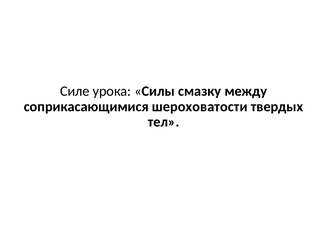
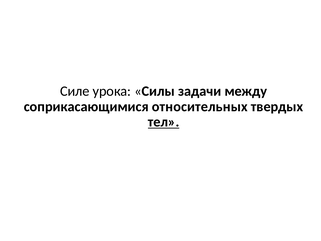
смазку: смазку -> задачи (200, 91)
шероховатости: шероховатости -> относительных (200, 106)
тел underline: none -> present (164, 122)
